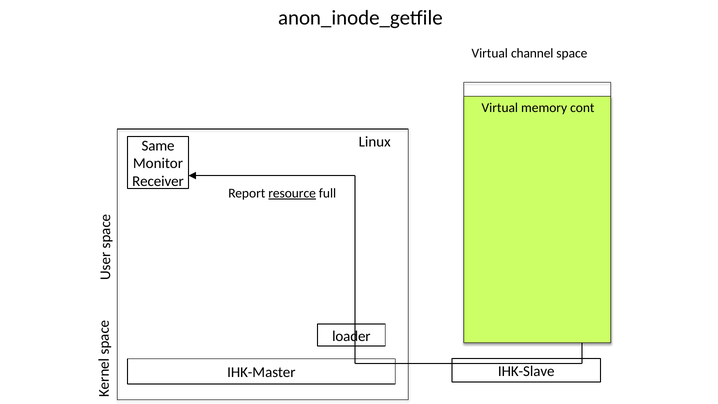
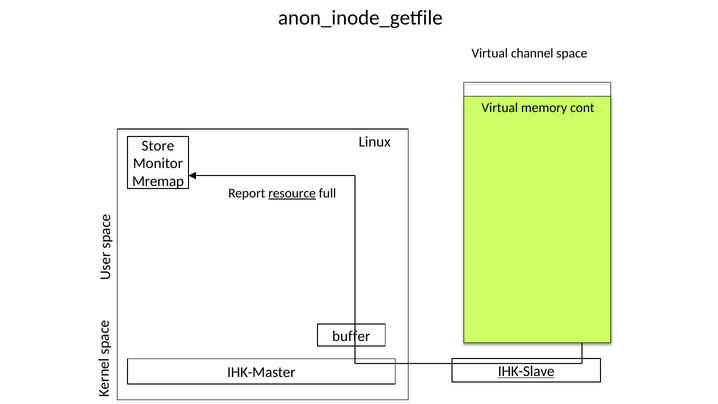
Same: Same -> Store (158, 146)
Receiver: Receiver -> Mremap (158, 181)
loader: loader -> buffer (351, 336)
IHK-Slave underline: none -> present (526, 371)
